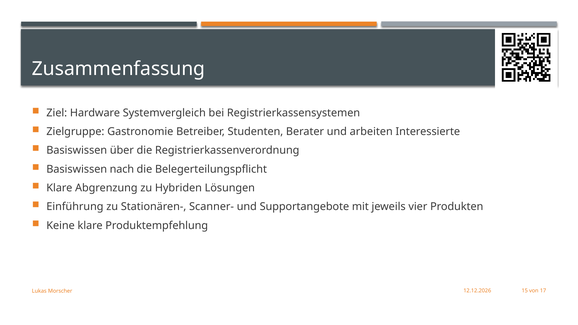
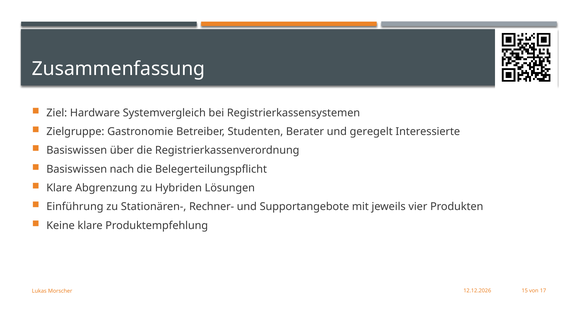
arbeiten: arbeiten -> geregelt (371, 132)
Scanner-: Scanner- -> Rechner- (212, 207)
